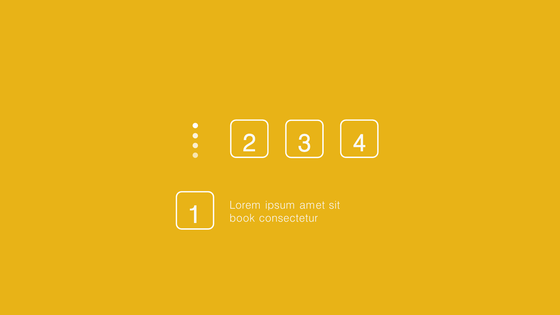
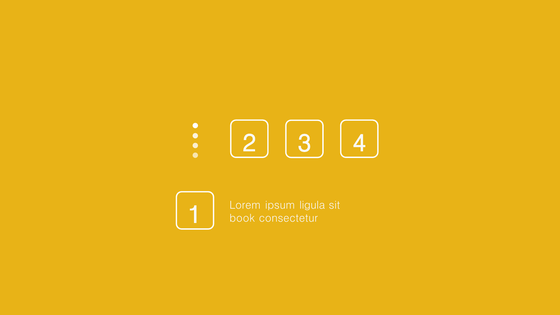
amet: amet -> ligula (312, 205)
